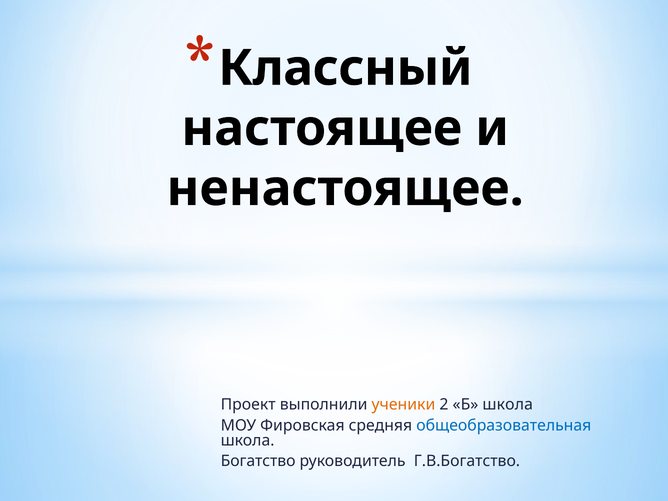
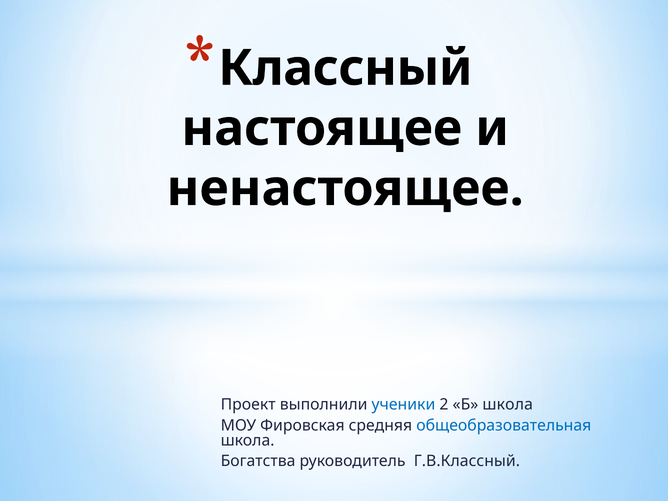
ученики colour: orange -> blue (403, 405)
Богатство: Богатство -> Богатства (258, 461)
Г.В.Богатство: Г.В.Богатство -> Г.В.Классный (467, 461)
